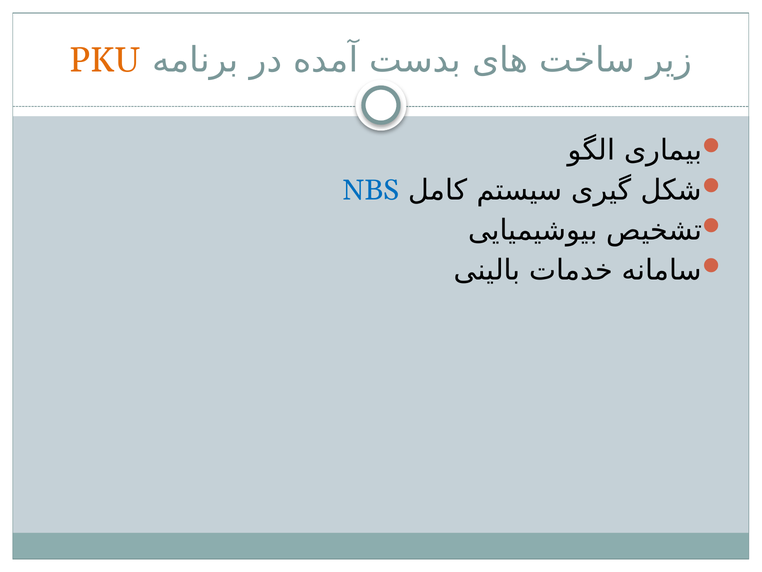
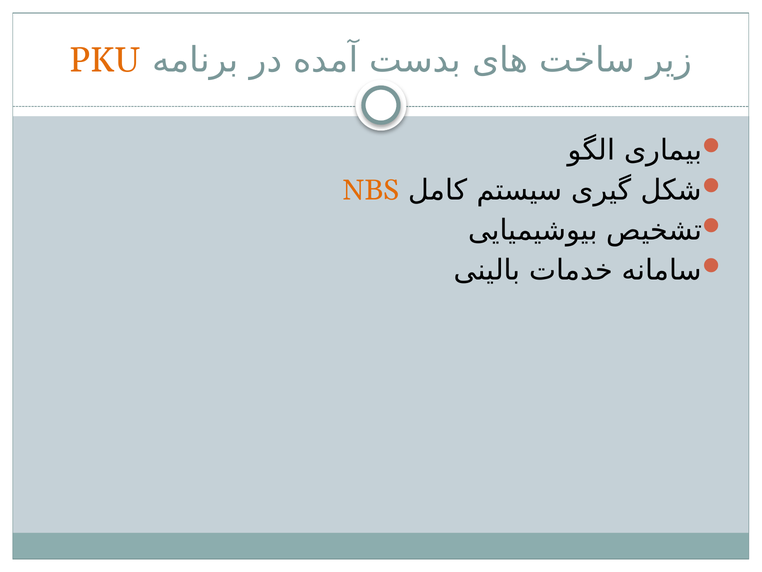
NBS colour: blue -> orange (371, 190)
